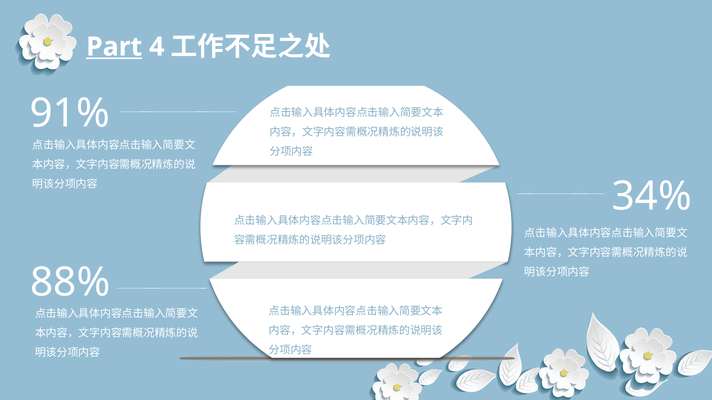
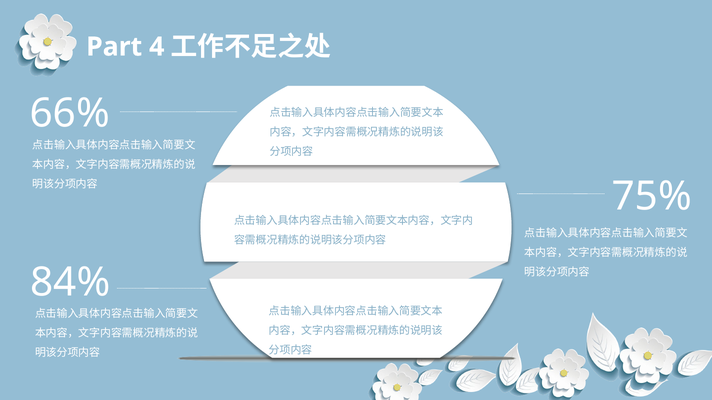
Part underline: present -> none (114, 47)
91%: 91% -> 66% (70, 114)
34%: 34% -> 75% (652, 197)
88%: 88% -> 84% (70, 283)
